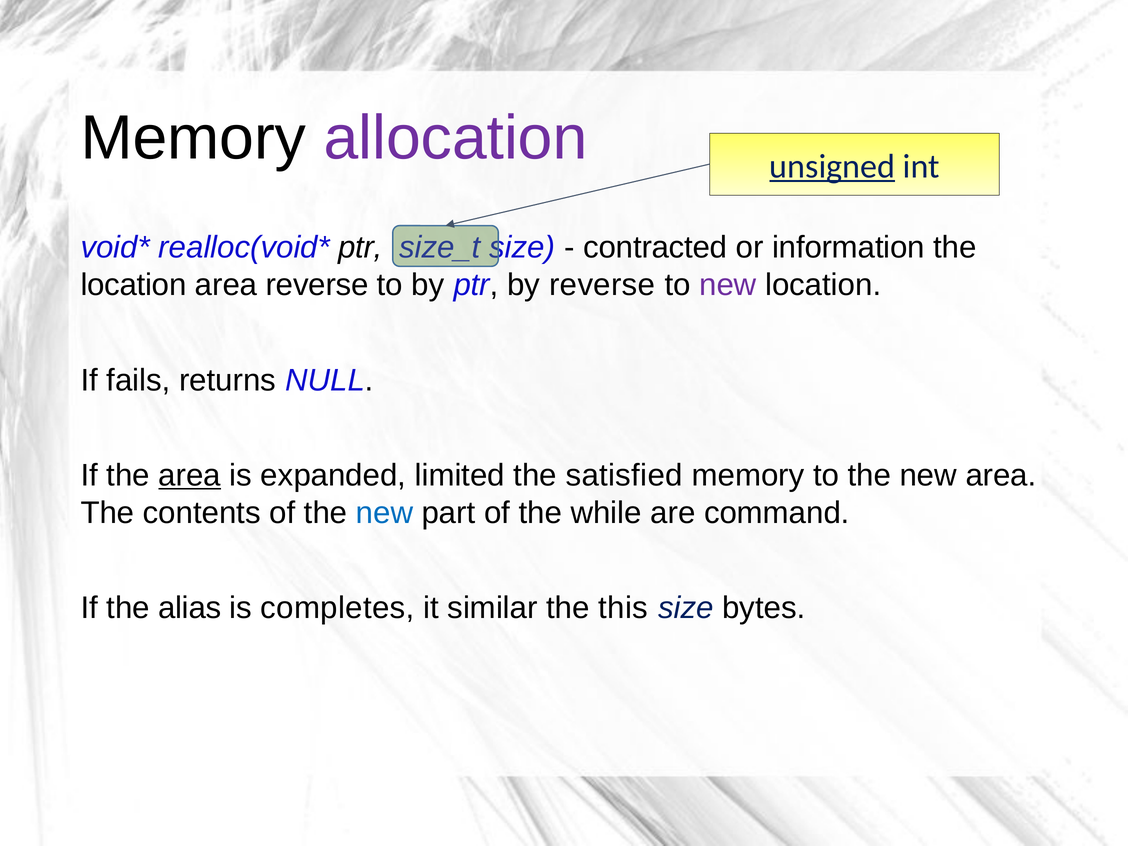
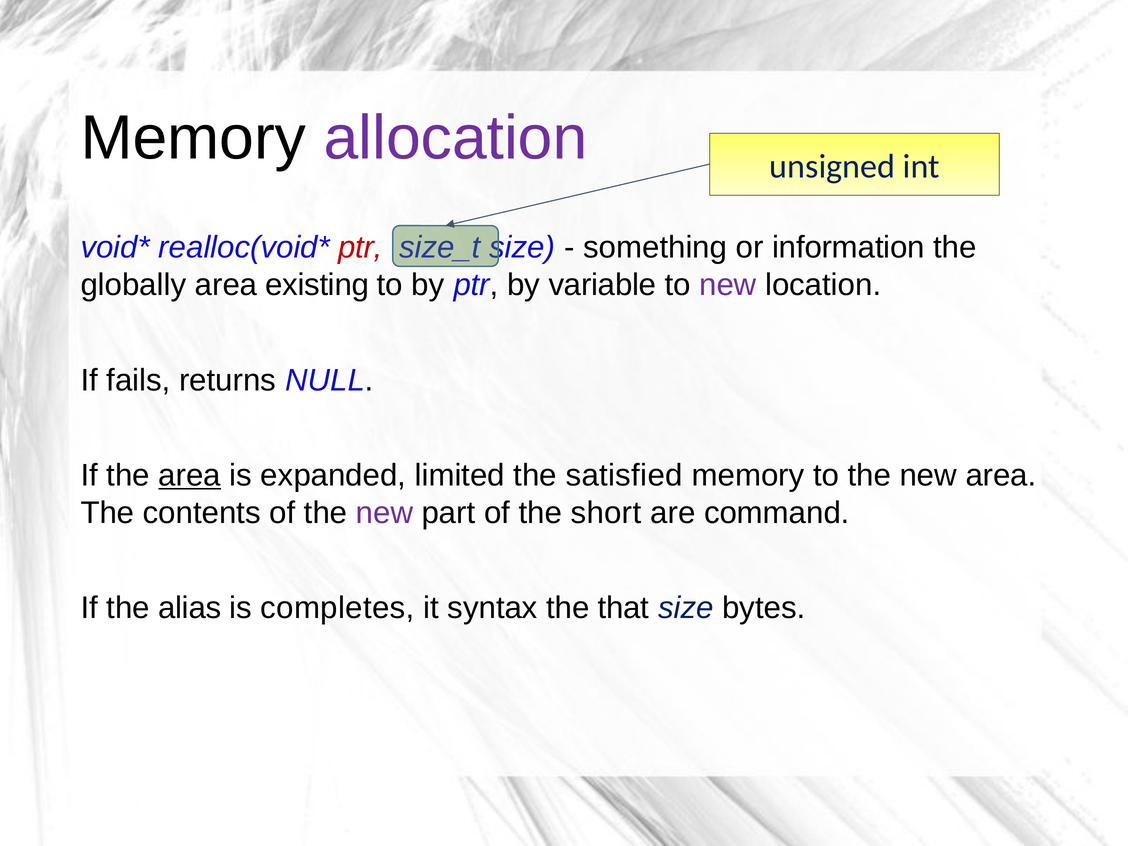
unsigned underline: present -> none (832, 166)
ptr colour: black -> red (360, 248)
contracted: contracted -> something (655, 248)
location: location -> globally (133, 285)
area reverse: reverse -> existing (317, 285)
by reverse: reverse -> variable (602, 285)
new colour: blue -> purple (385, 513)
while: while -> short (606, 513)
similar: similar -> syntax (493, 608)
this: this -> that (623, 608)
